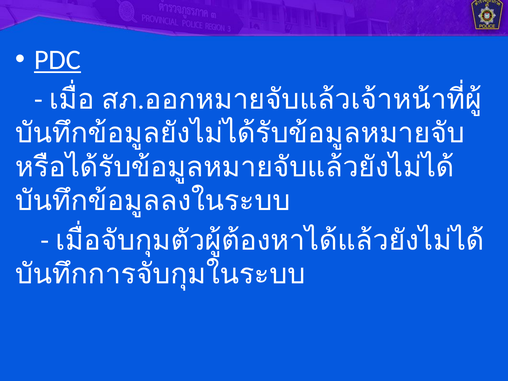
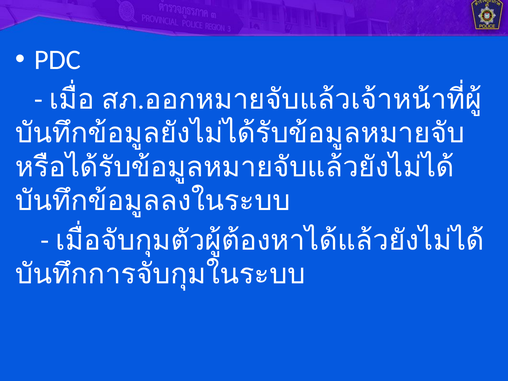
PDC underline: present -> none (58, 60)
